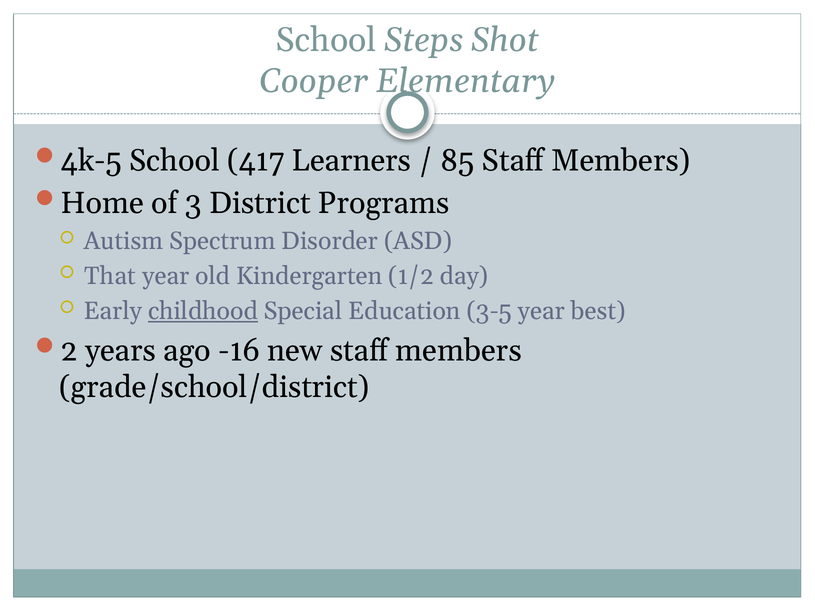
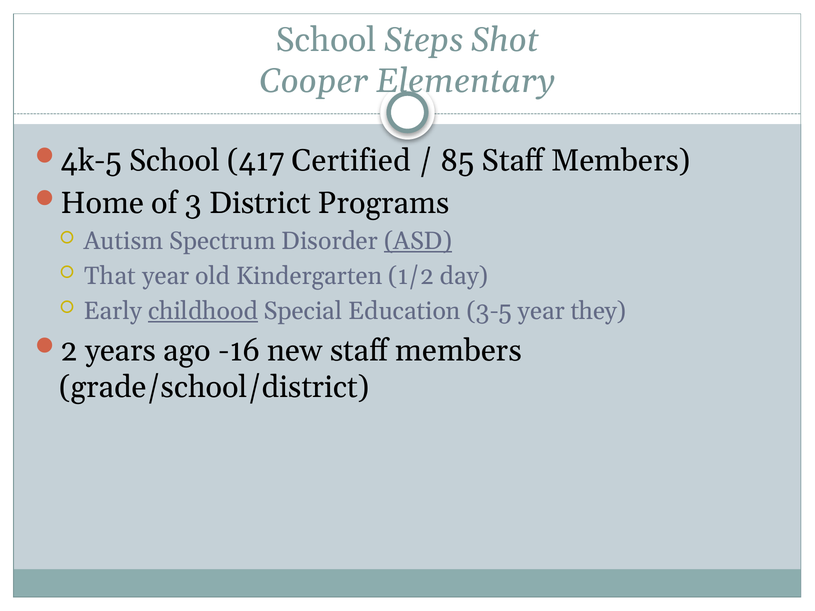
Learners: Learners -> Certified (351, 161)
ASD underline: none -> present (418, 241)
best: best -> they (598, 311)
